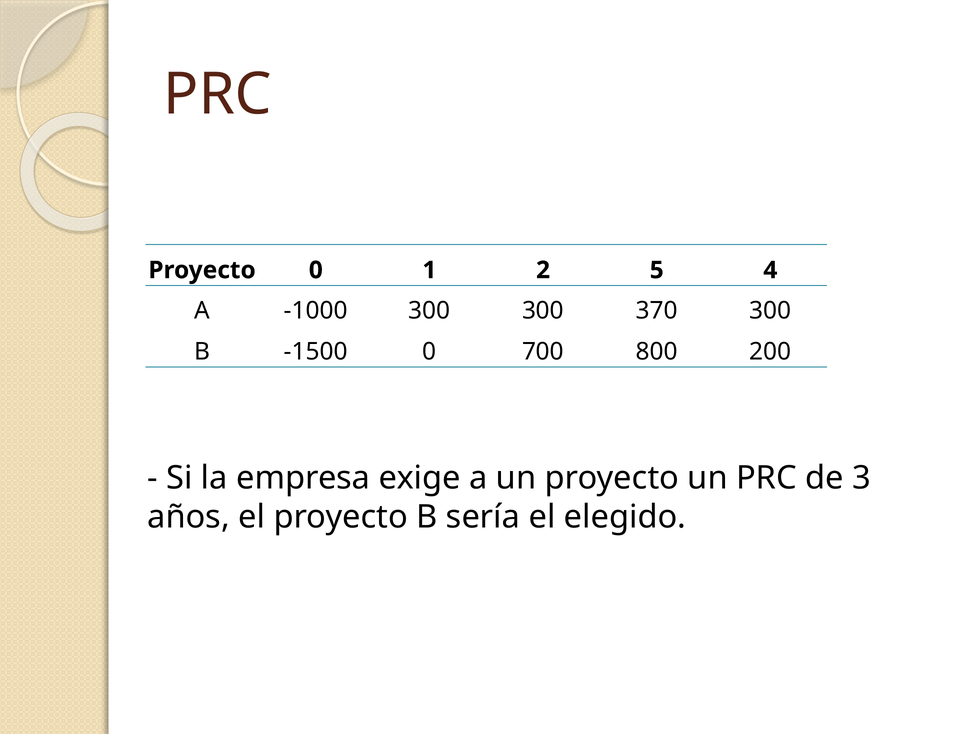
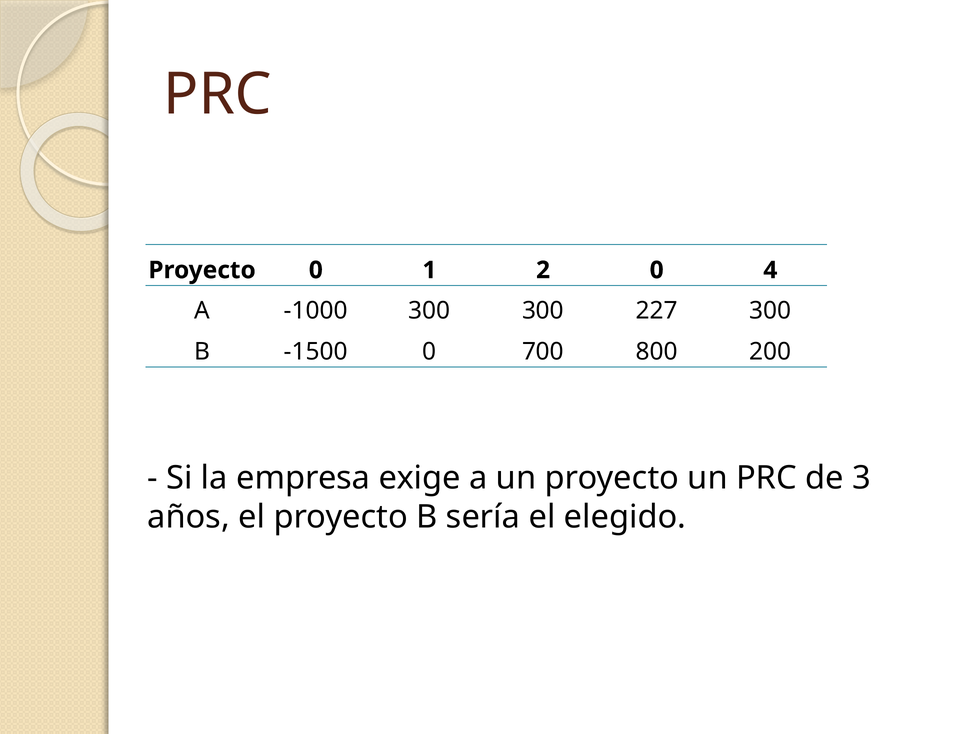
2 5: 5 -> 0 (657, 270)
370: 370 -> 227 (657, 311)
